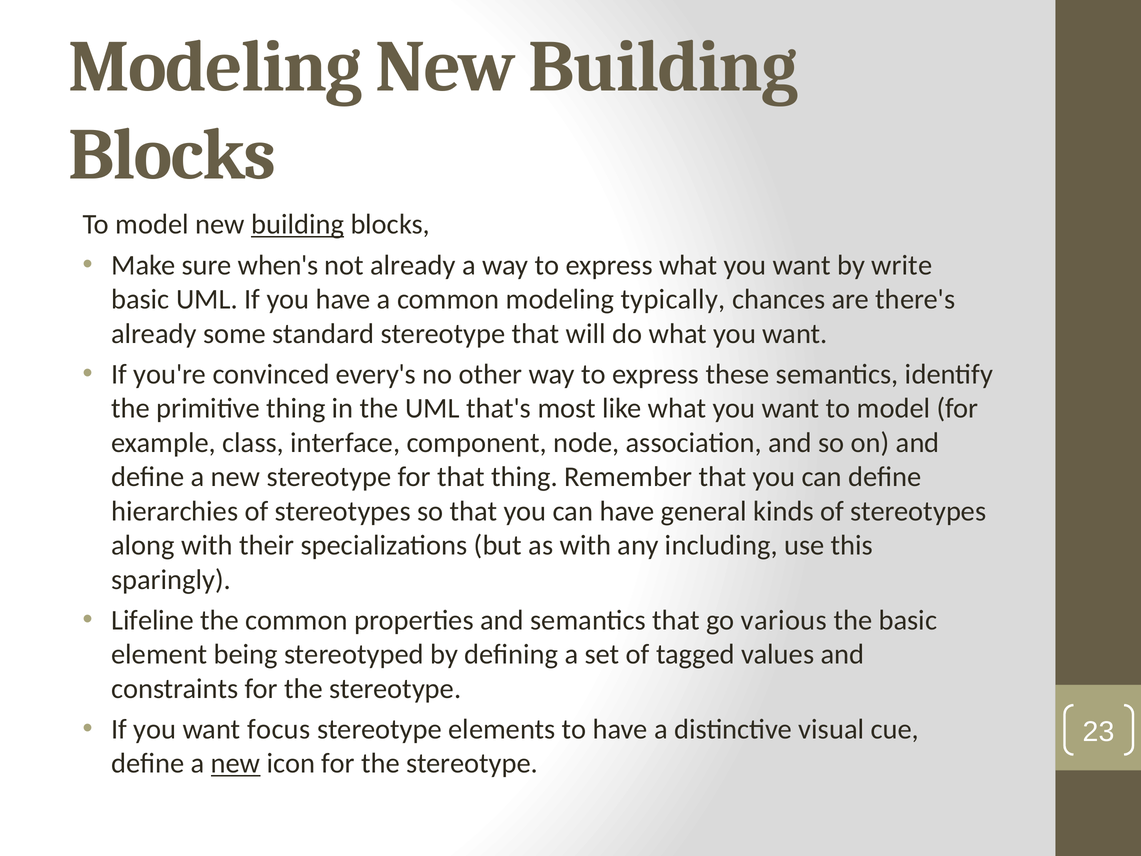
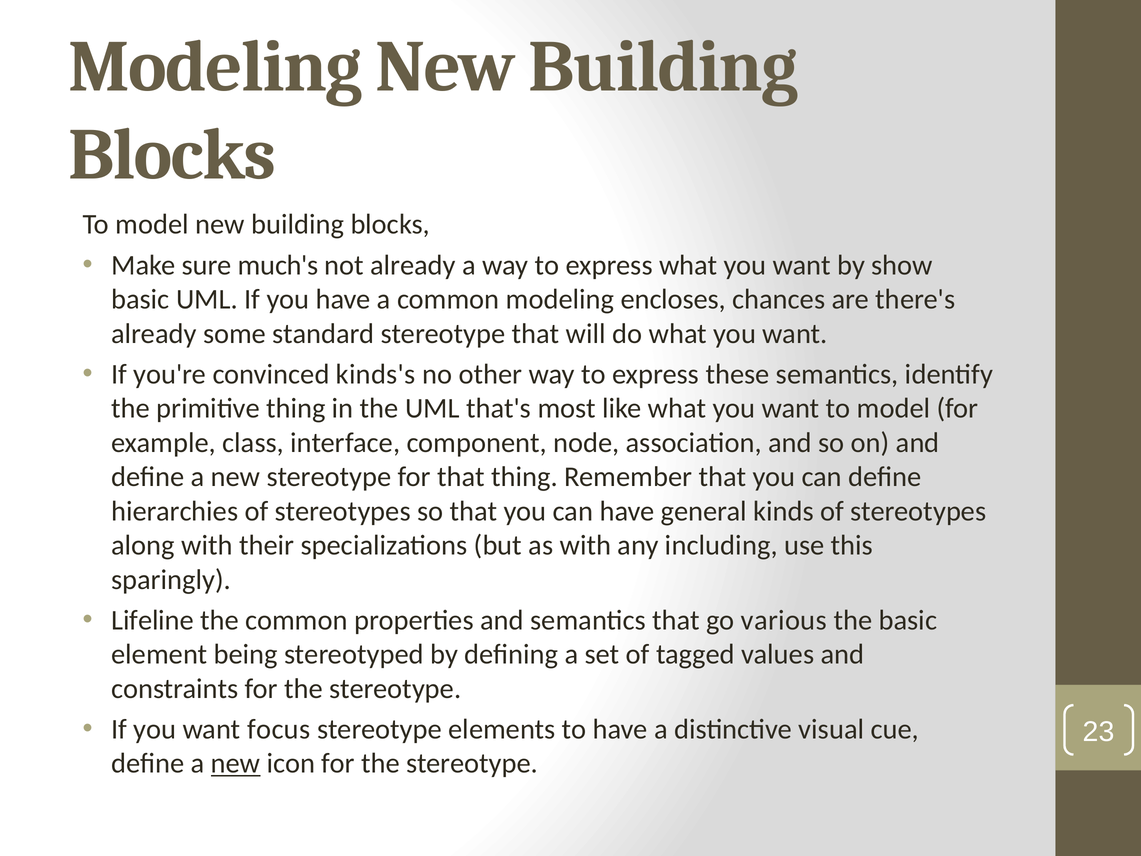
building underline: present -> none (298, 224)
when's: when's -> much's (278, 265)
write: write -> show (902, 265)
typically: typically -> encloses (673, 299)
every's: every's -> kinds's (376, 374)
